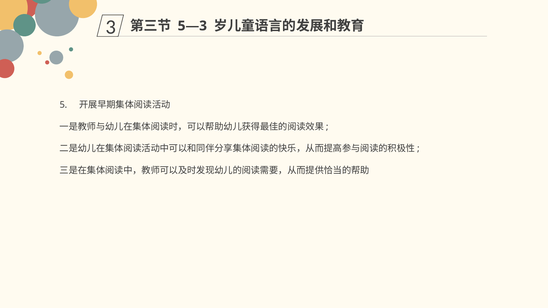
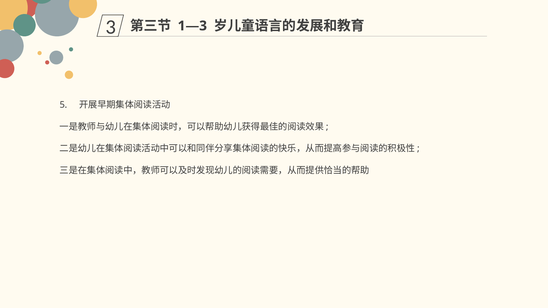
5—3: 5—3 -> 1—3 (192, 26)
